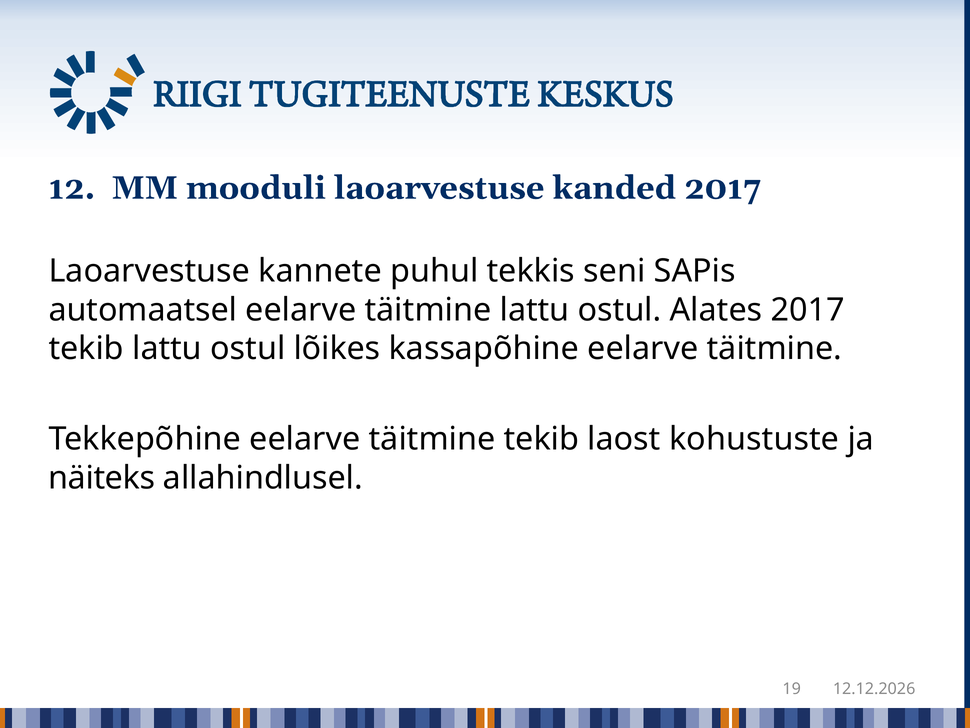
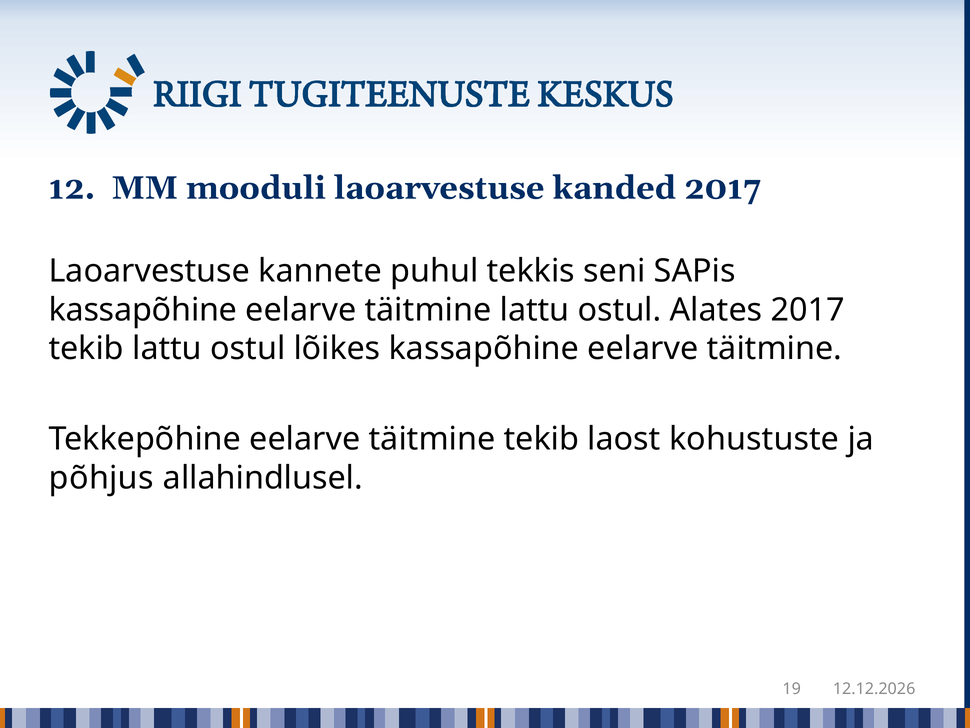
automaatsel: automaatsel -> kassapõhine (143, 310)
näiteks: näiteks -> põhjus (101, 478)
